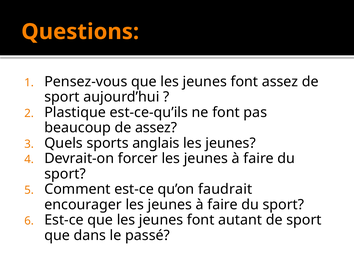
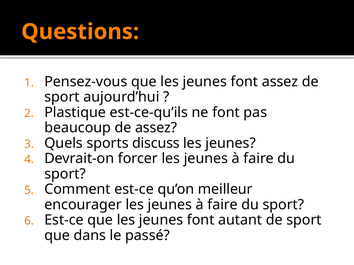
anglais: anglais -> discuss (156, 143)
faudrait: faudrait -> meilleur (225, 190)
